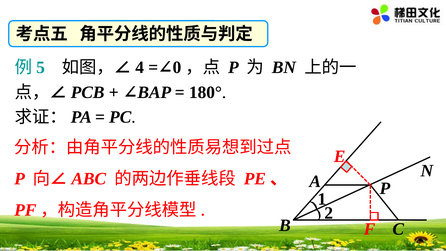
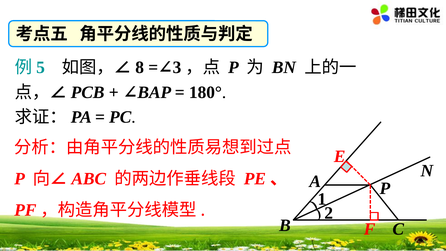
4: 4 -> 8 (140, 67)
0: 0 -> 3 (177, 67)
